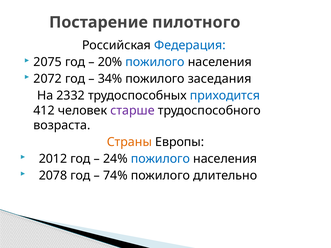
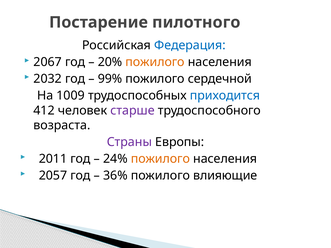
2075: 2075 -> 2067 (48, 62)
пожилого colour: blue -> orange (155, 62)
2072: 2072 -> 2032 (48, 79)
34%: 34% -> 99% (110, 79)
заседания: заседания -> сердечной (220, 79)
2332: 2332 -> 1009 (71, 96)
Страны colour: orange -> purple (129, 142)
2012: 2012 -> 2011 (53, 159)
пожилого colour: blue -> orange (160, 159)
2078: 2078 -> 2057 (53, 176)
74%: 74% -> 36% (115, 176)
длительно: длительно -> влияющие (225, 176)
